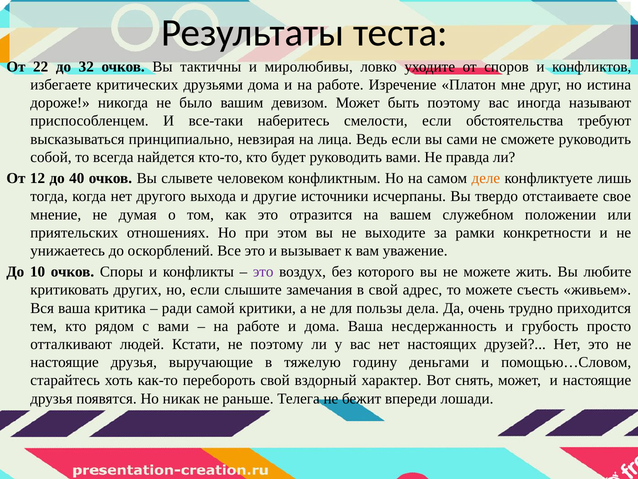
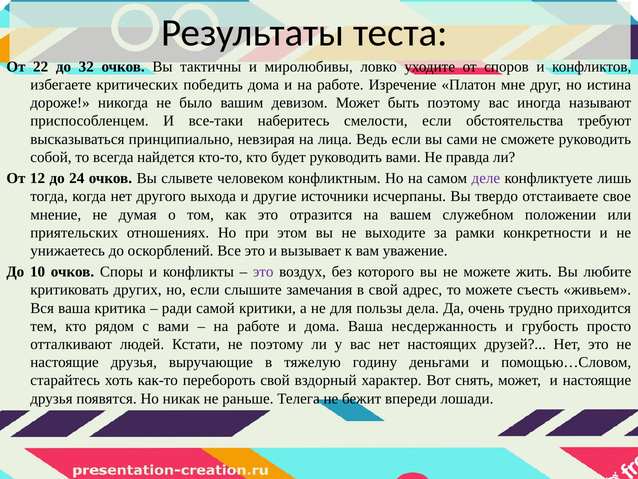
друзьями: друзьями -> победить (213, 85)
40: 40 -> 24 (77, 178)
деле colour: orange -> purple (486, 178)
